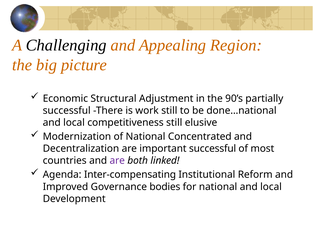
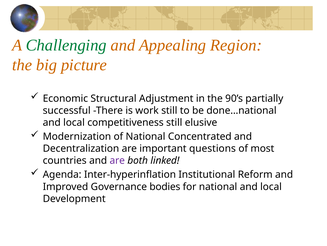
Challenging colour: black -> green (66, 45)
important successful: successful -> questions (212, 148)
Inter-compensating: Inter-compensating -> Inter-hyperinflation (130, 174)
